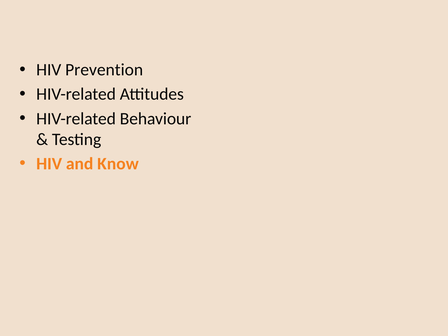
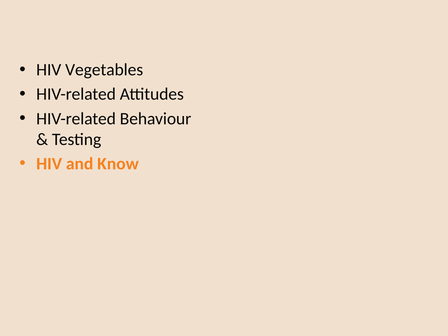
Prevention: Prevention -> Vegetables (104, 70)
